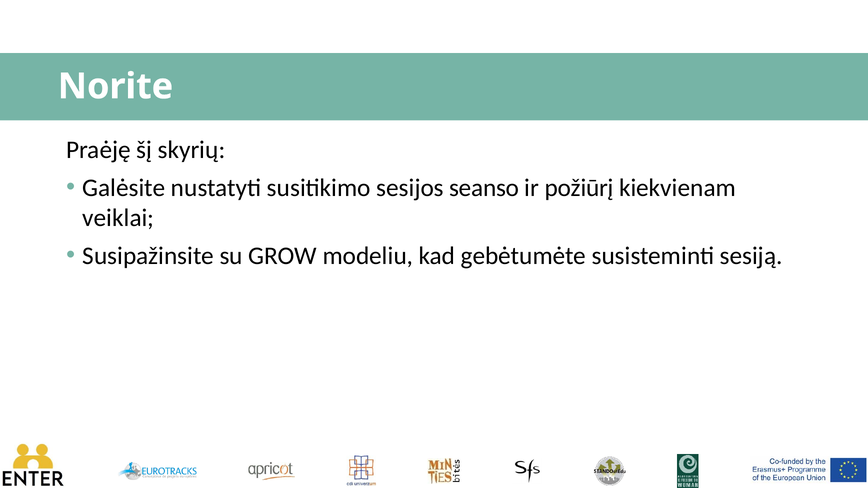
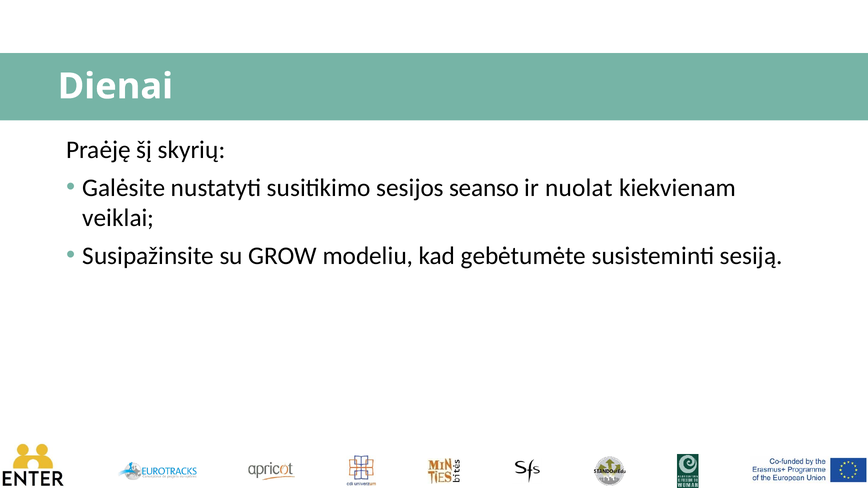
Norite: Norite -> Dienai (115, 86)
požiūrį: požiūrį -> nuolat (579, 188)
